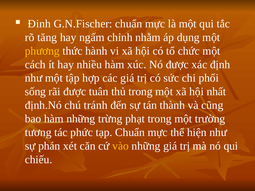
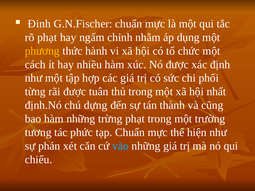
rõ tăng: tăng -> phạt (47, 37)
sống: sống -> từng (35, 92)
tránh: tránh -> dựng (96, 105)
vào colour: yellow -> light blue (121, 146)
